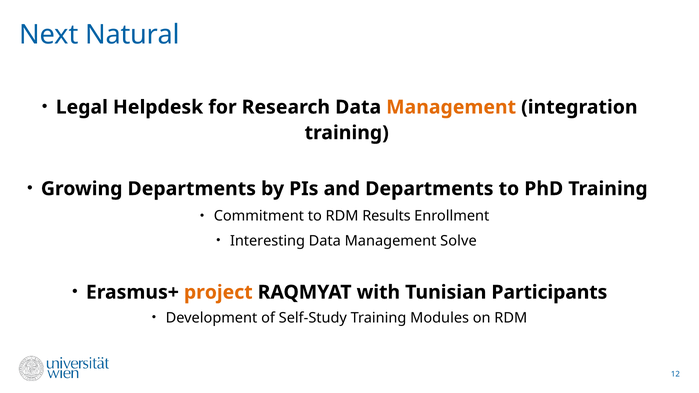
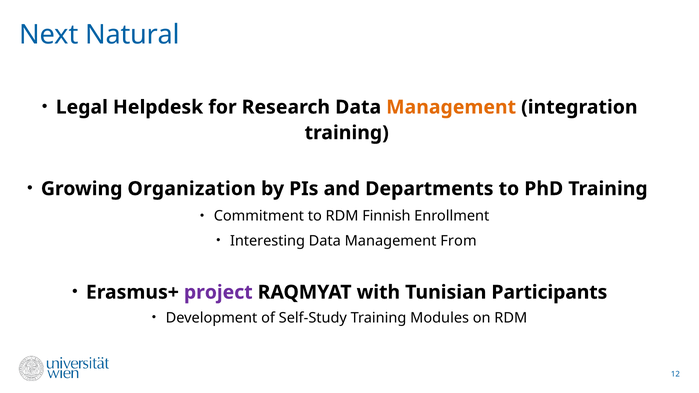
Growing Departments: Departments -> Organization (192, 189)
Results: Results -> Finnish (386, 216)
Solve: Solve -> From (458, 241)
project colour: orange -> purple (218, 292)
